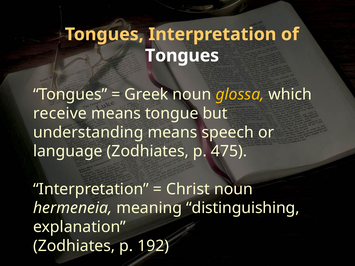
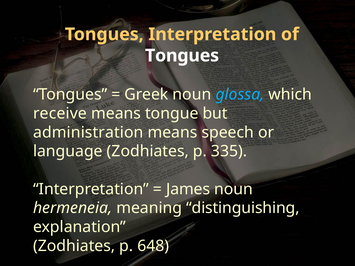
glossa colour: yellow -> light blue (240, 95)
understanding: understanding -> administration (88, 132)
475: 475 -> 335 (229, 151)
Christ: Christ -> James (188, 189)
192: 192 -> 648 (153, 246)
